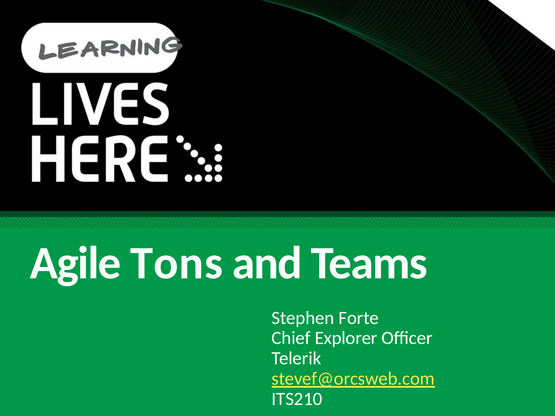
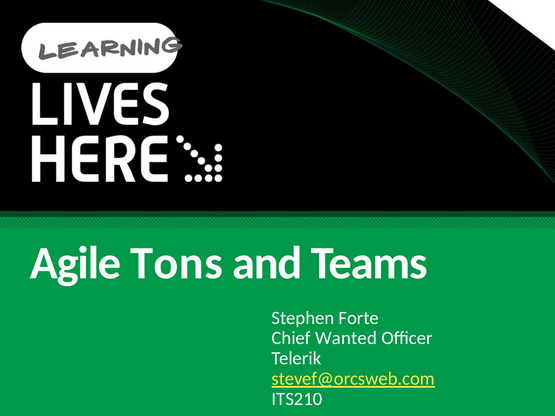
Explorer: Explorer -> Wanted (346, 338)
